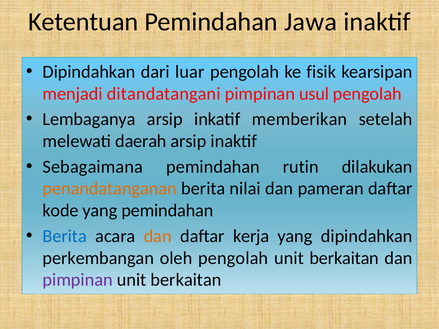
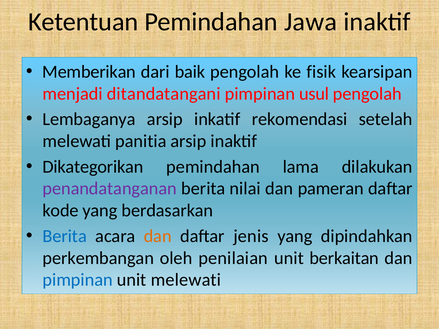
Dipindahkan: Dipindahkan -> Memberikan (89, 72)
luar: luar -> baik (190, 72)
memberikan: memberikan -> rekomendasi (300, 119)
daerah: daerah -> panitia (141, 141)
Sebagaimana: Sebagaimana -> Dikategorikan (93, 167)
rutin: rutin -> lama (301, 167)
penandatanganan colour: orange -> purple (110, 189)
yang pemindahan: pemindahan -> berdasarkan (167, 211)
kerja: kerja -> jenis (251, 236)
oleh pengolah: pengolah -> penilaian (233, 258)
pimpinan colour: purple -> blue (78, 280)
berkaitan: berkaitan -> melewati (186, 280)
